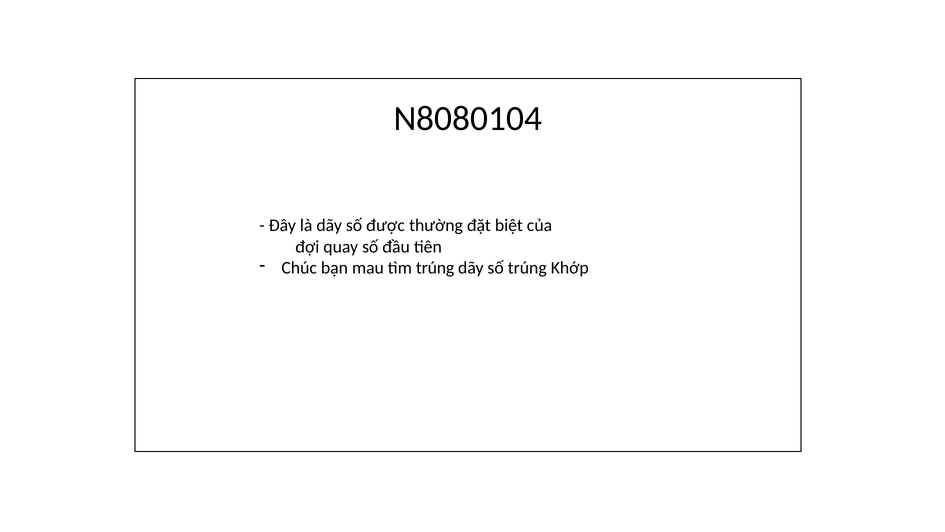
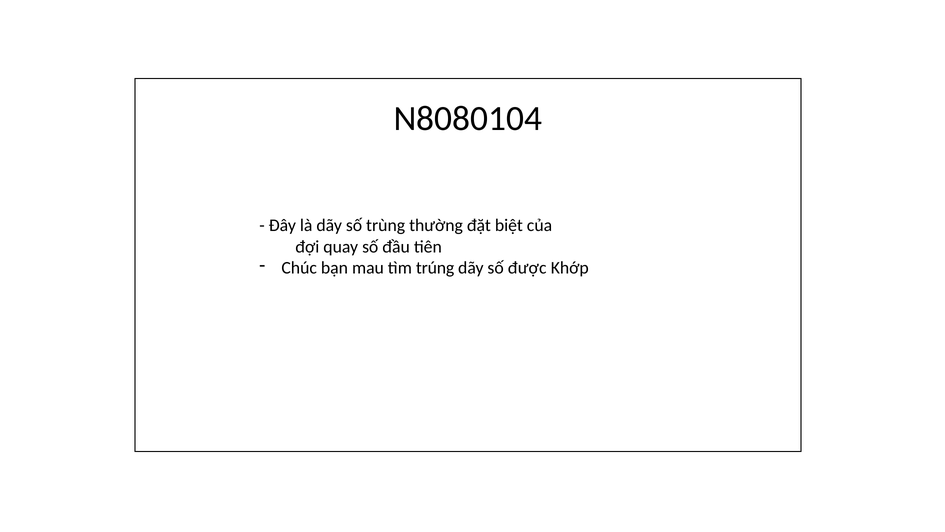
được: được -> trùng (386, 225)
số trúng: trúng -> được (527, 268)
